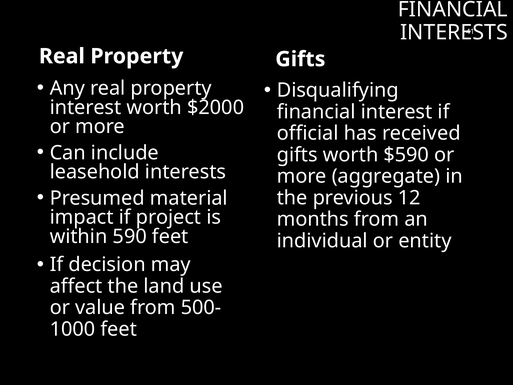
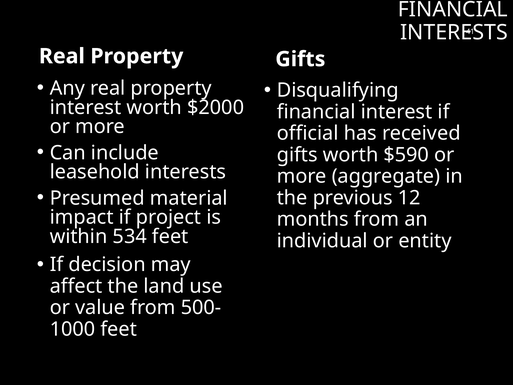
590: 590 -> 534 (130, 236)
